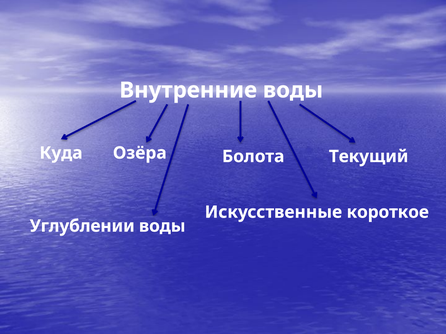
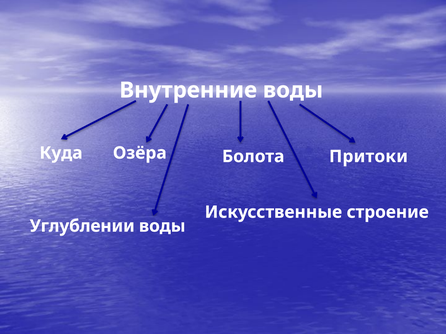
Текущий: Текущий -> Притоки (368, 157)
короткое: короткое -> строение (388, 212)
